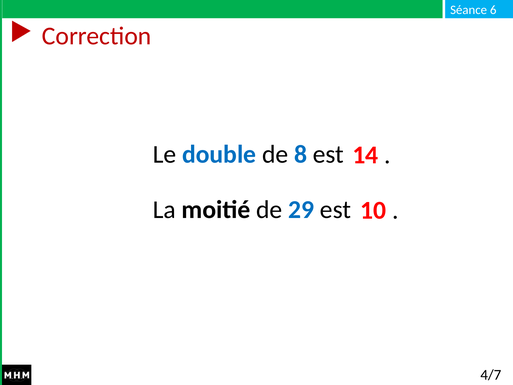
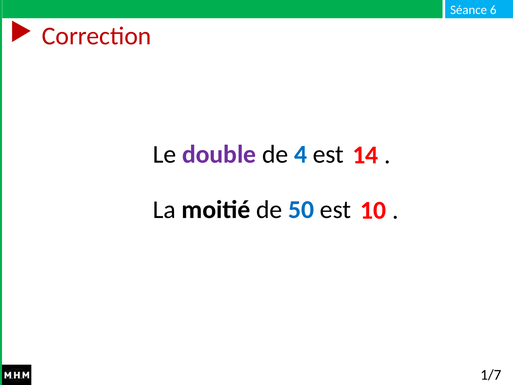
double colour: blue -> purple (219, 154)
8: 8 -> 4 (301, 154)
29: 29 -> 50 (301, 210)
4/7: 4/7 -> 1/7 (491, 375)
